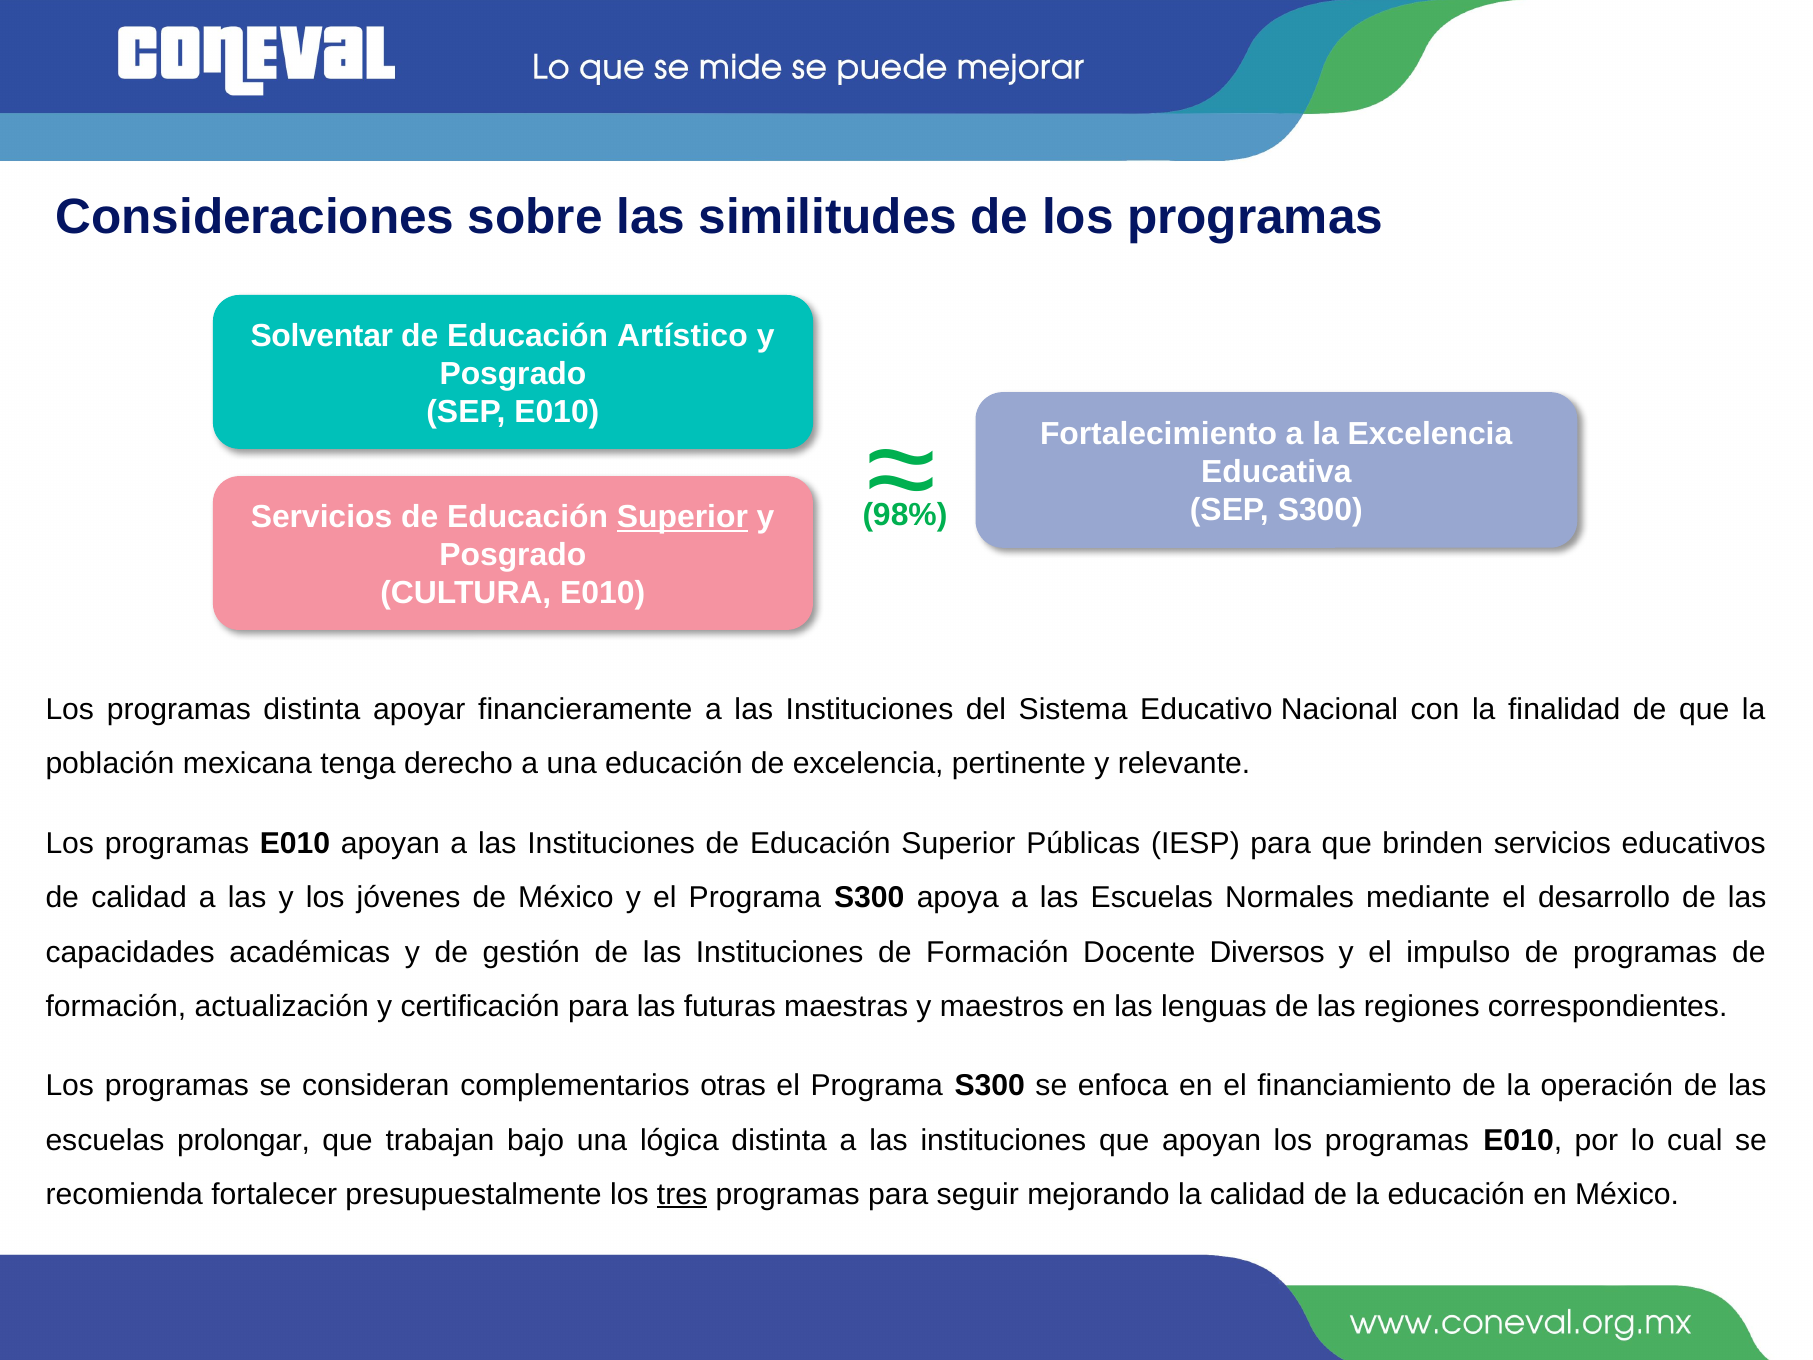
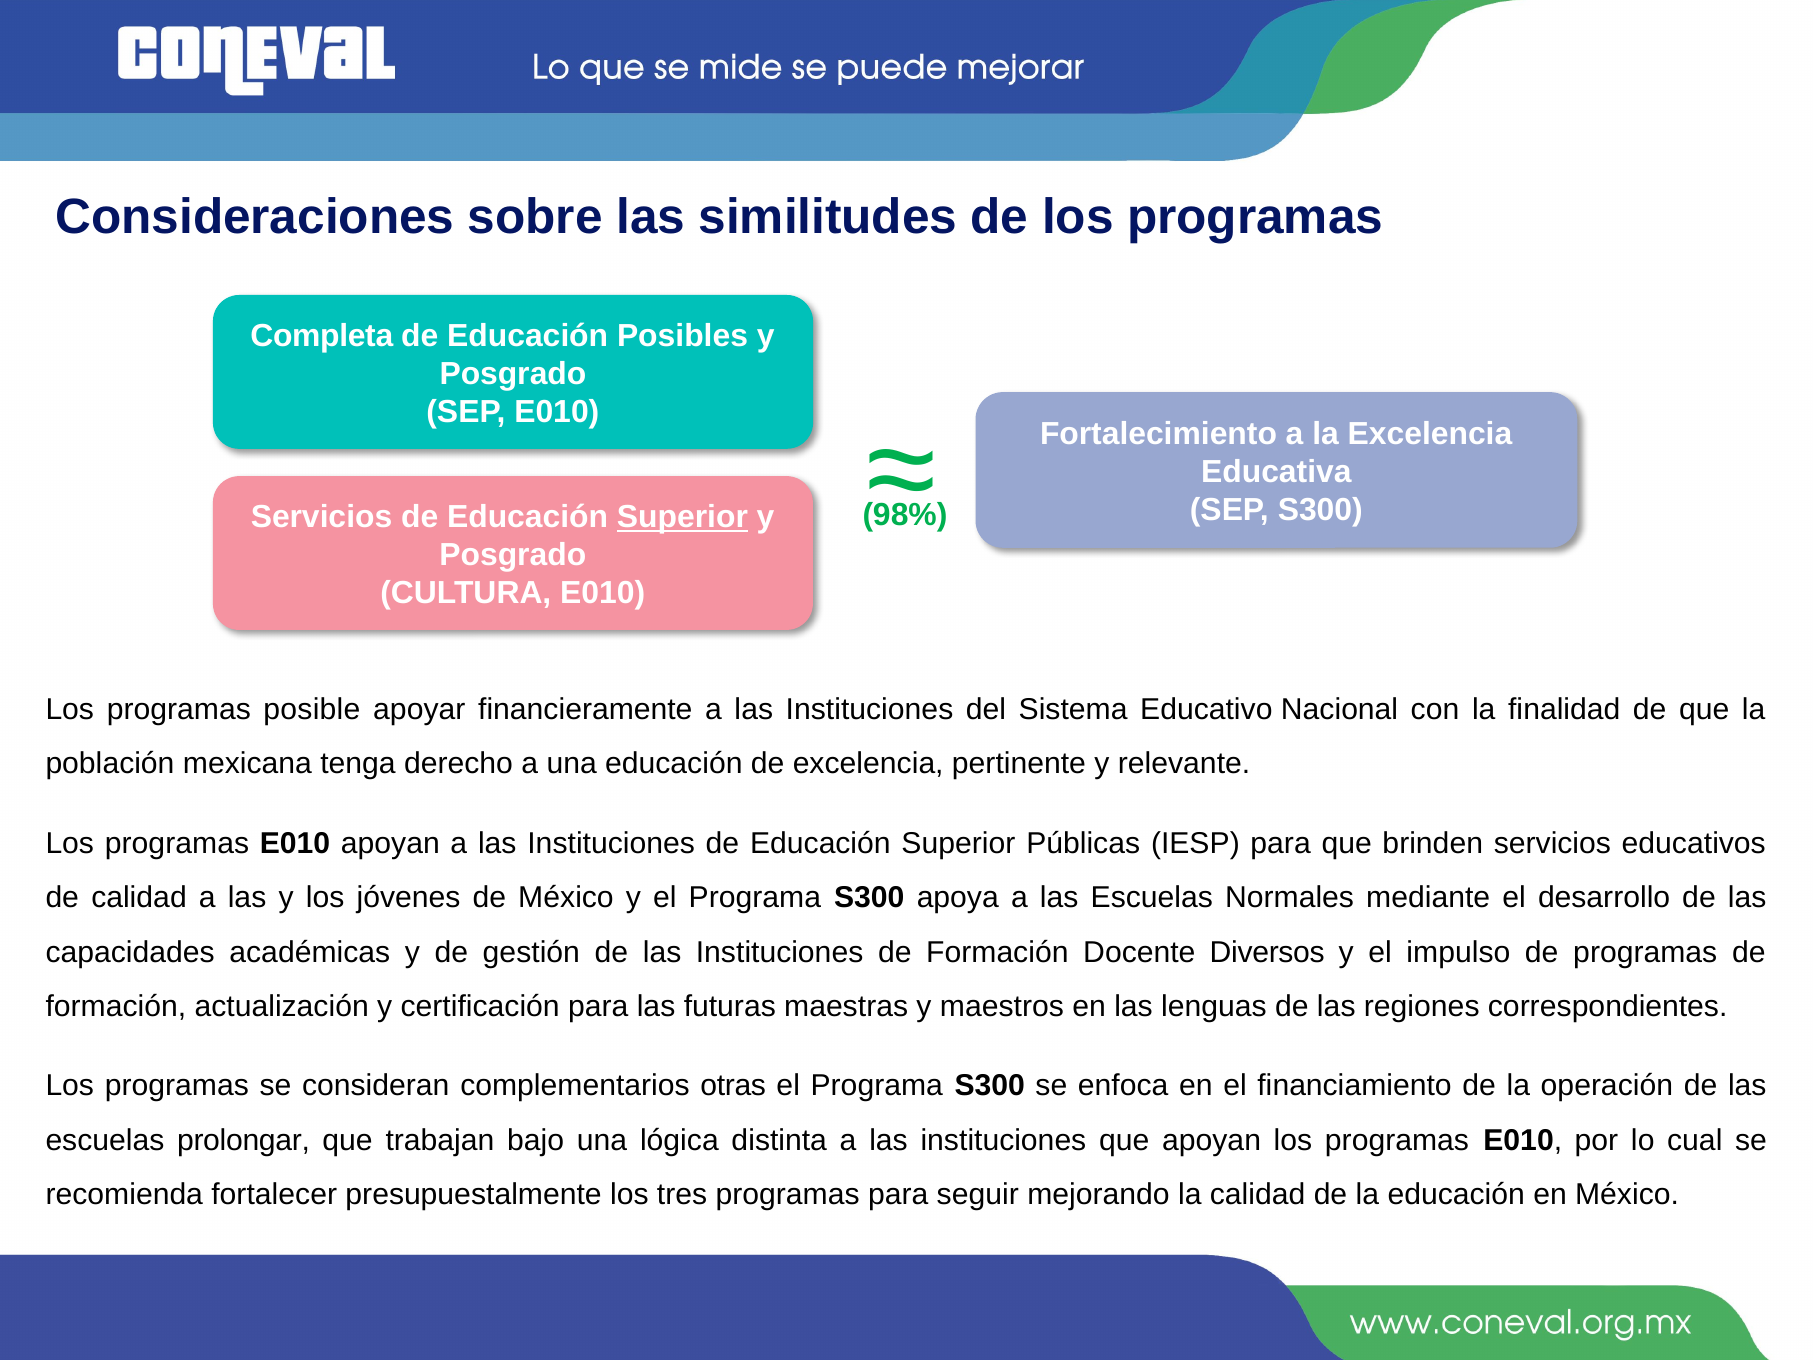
Solventar: Solventar -> Completa (322, 336)
Artístico: Artístico -> Posibles (683, 336)
programas distinta: distinta -> posible (312, 710)
tres underline: present -> none (682, 1194)
